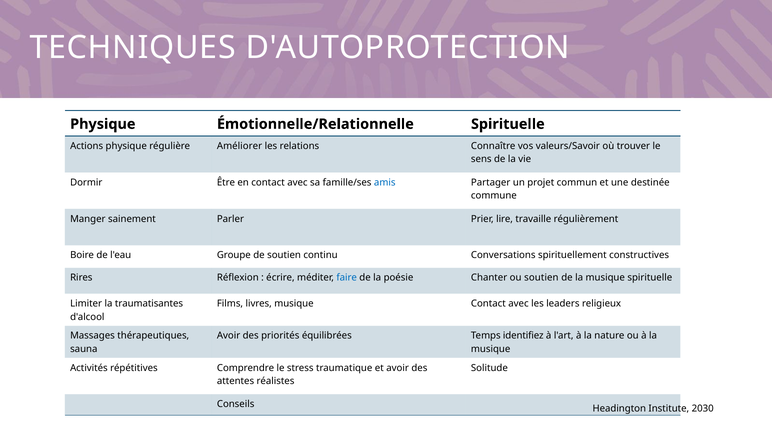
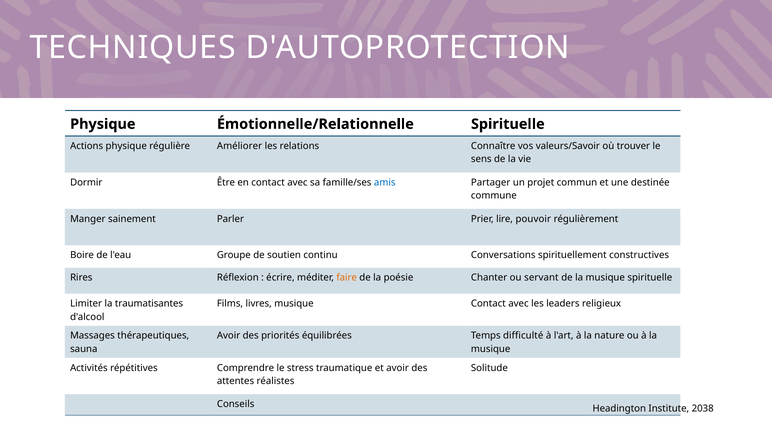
travaille: travaille -> pouvoir (533, 219)
faire colour: blue -> orange (347, 278)
ou soutien: soutien -> servant (541, 278)
identifiez: identifiez -> difficulté (523, 336)
2030: 2030 -> 2038 (703, 409)
